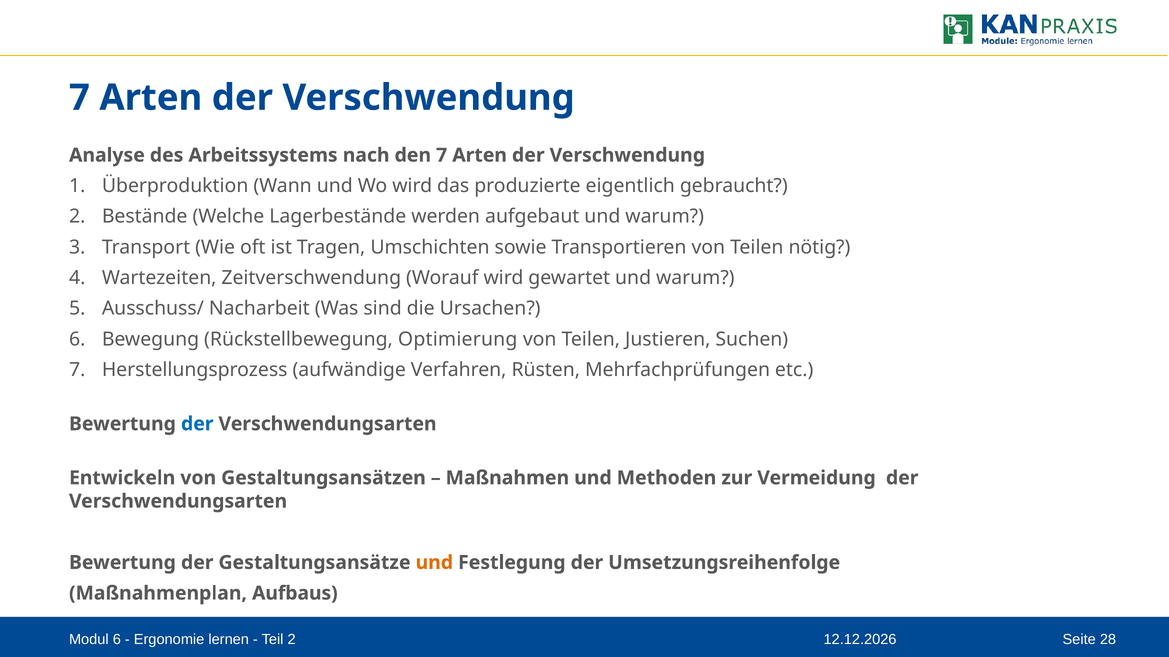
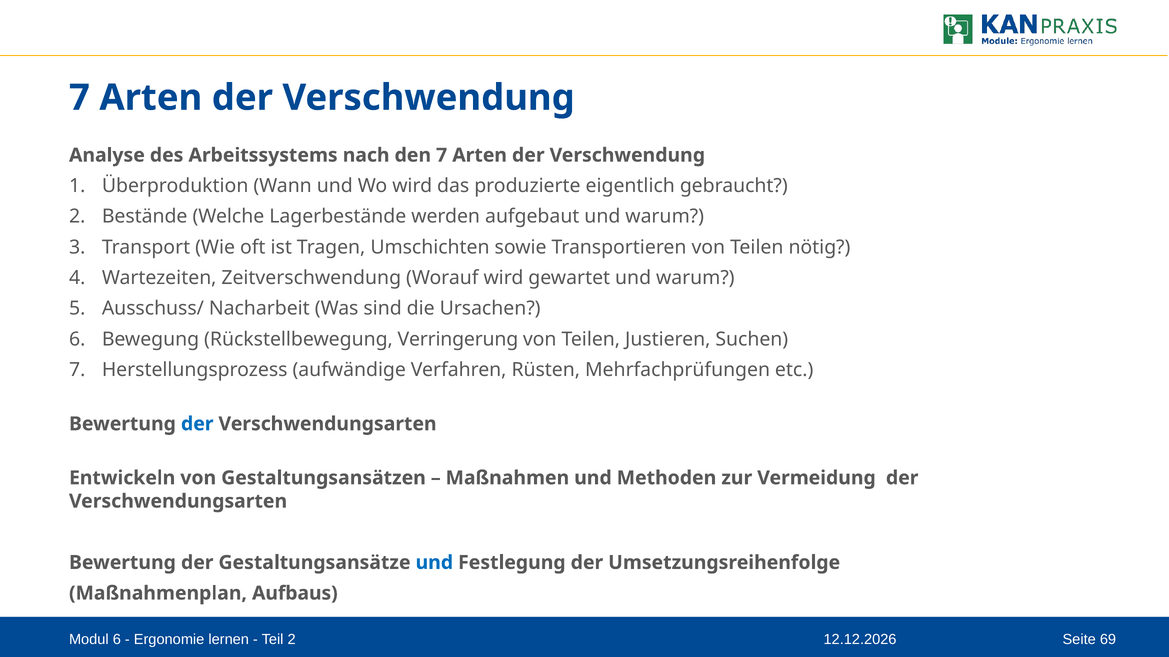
Optimierung: Optimierung -> Verringerung (458, 339)
und colour: orange -> blue (434, 563)
28: 28 -> 69 (1108, 640)
